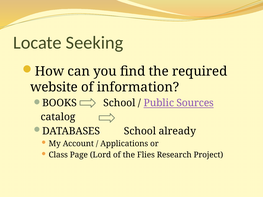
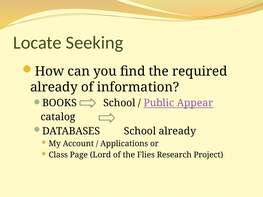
website: website -> already (54, 87)
Sources: Sources -> Appear (195, 103)
